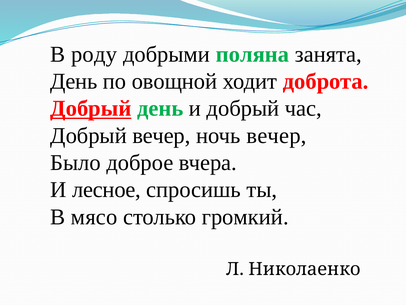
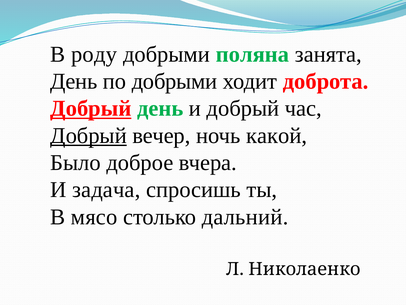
по овощной: овощной -> добрыми (175, 81)
Добрый underline: none -> present (89, 135)
ночь вечер: вечер -> какой (277, 135)
лесное: лесное -> задача (106, 190)
громкий: громкий -> дальний (245, 217)
